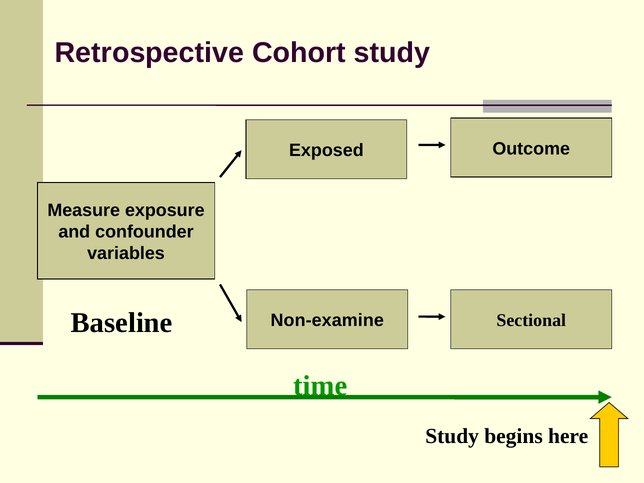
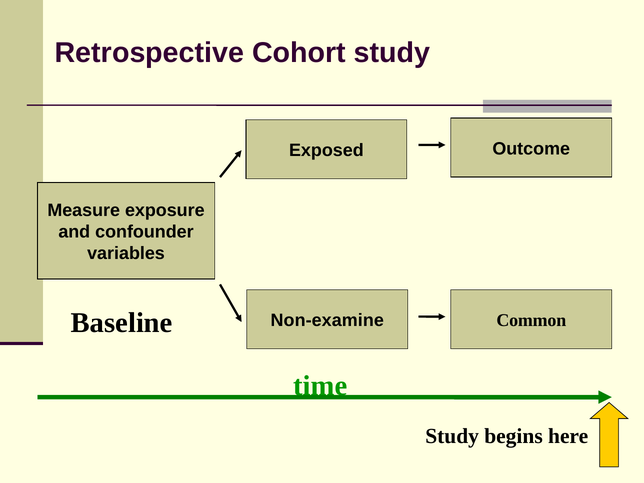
Sectional: Sectional -> Common (531, 321)
